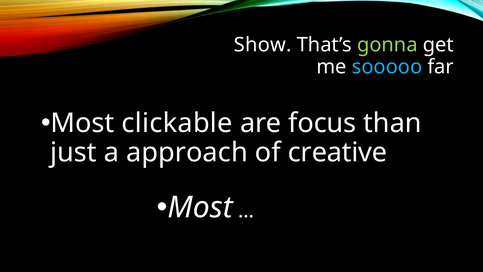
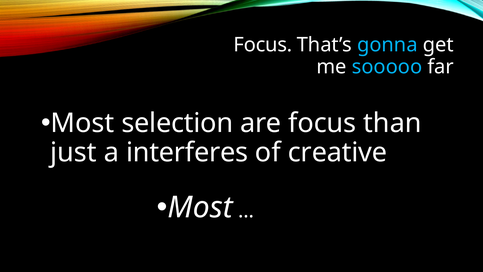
Show: Show -> Focus (263, 45)
gonna colour: light green -> light blue (387, 45)
clickable: clickable -> selection (177, 123)
approach: approach -> interferes (187, 152)
